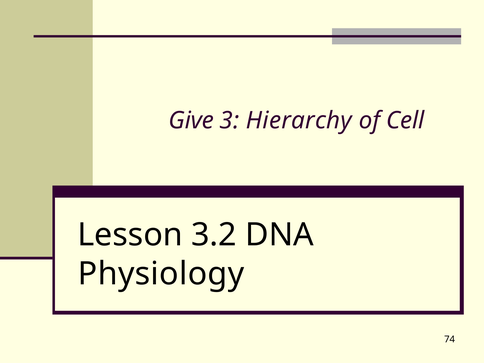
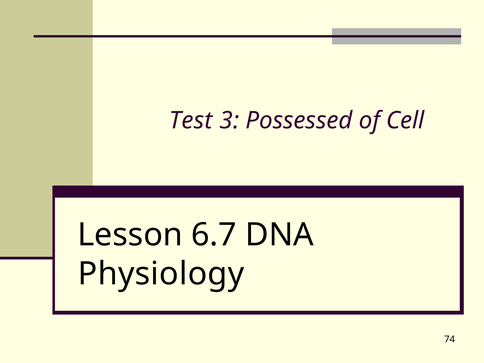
Give: Give -> Test (191, 121)
Hierarchy: Hierarchy -> Possessed (299, 121)
3.2: 3.2 -> 6.7 (214, 235)
